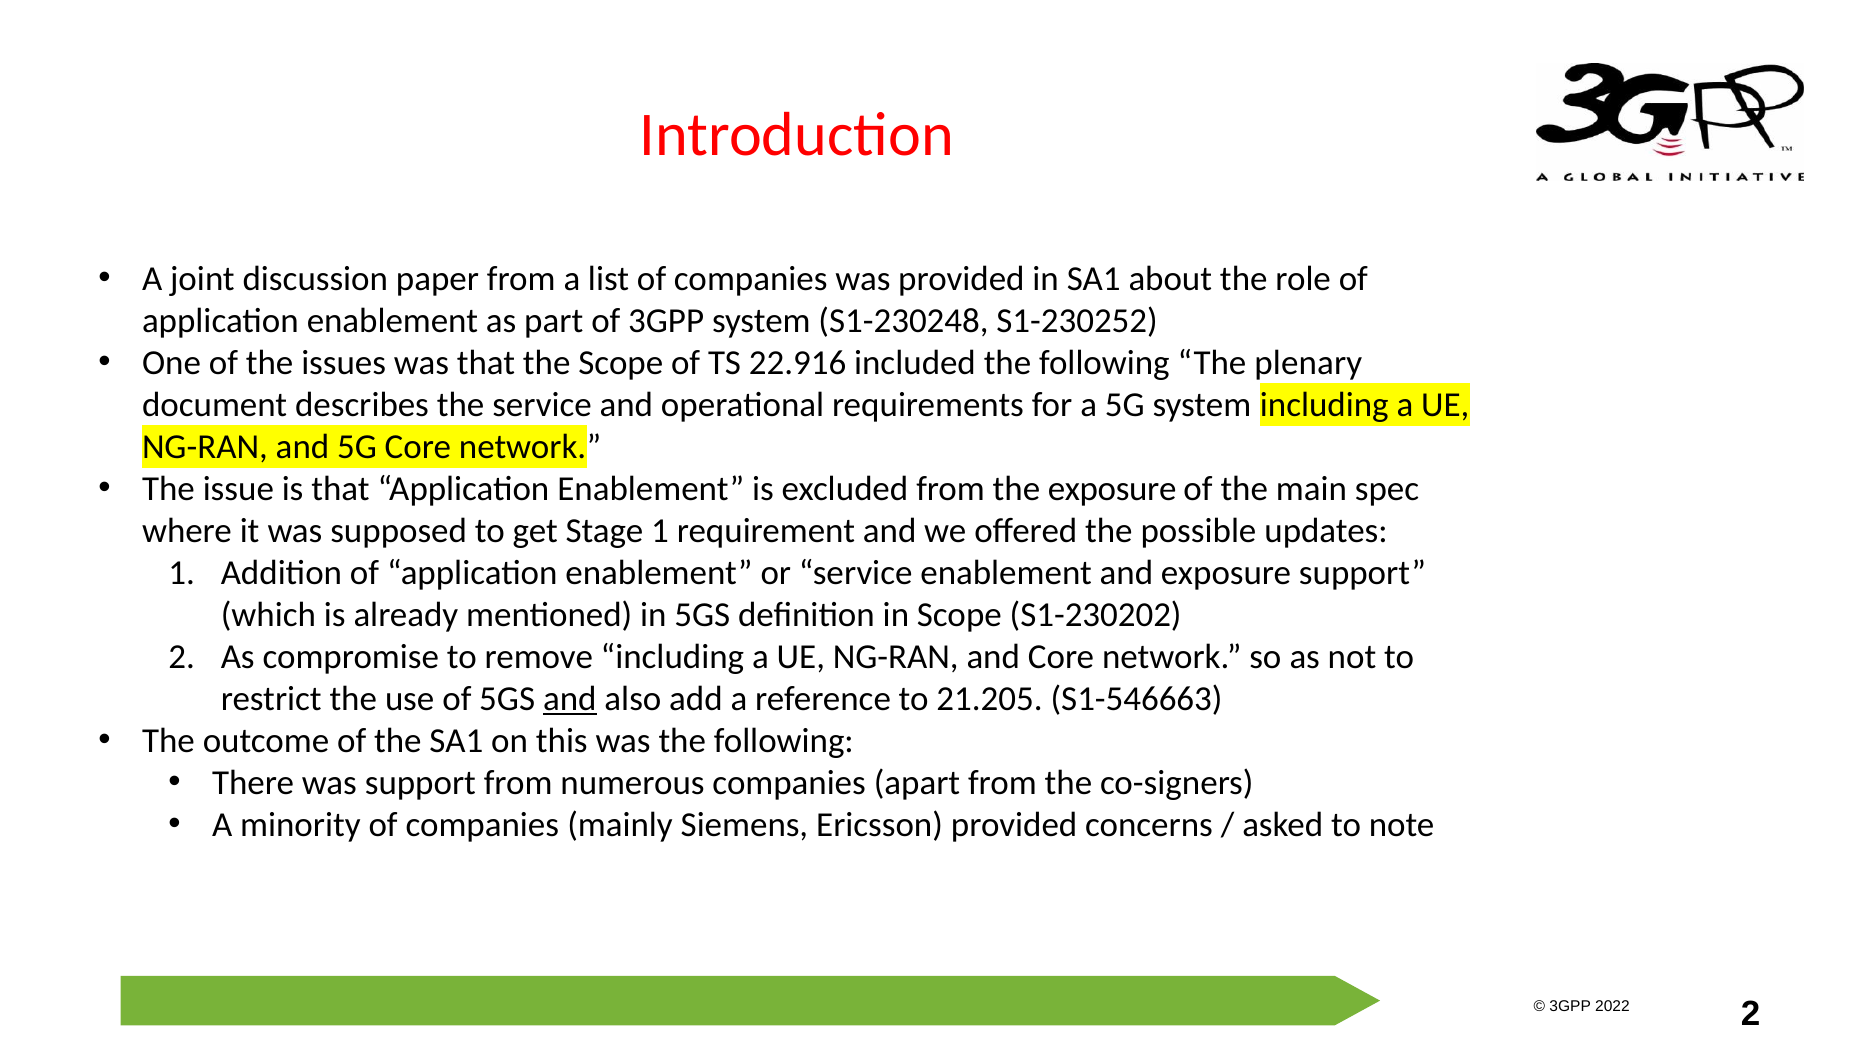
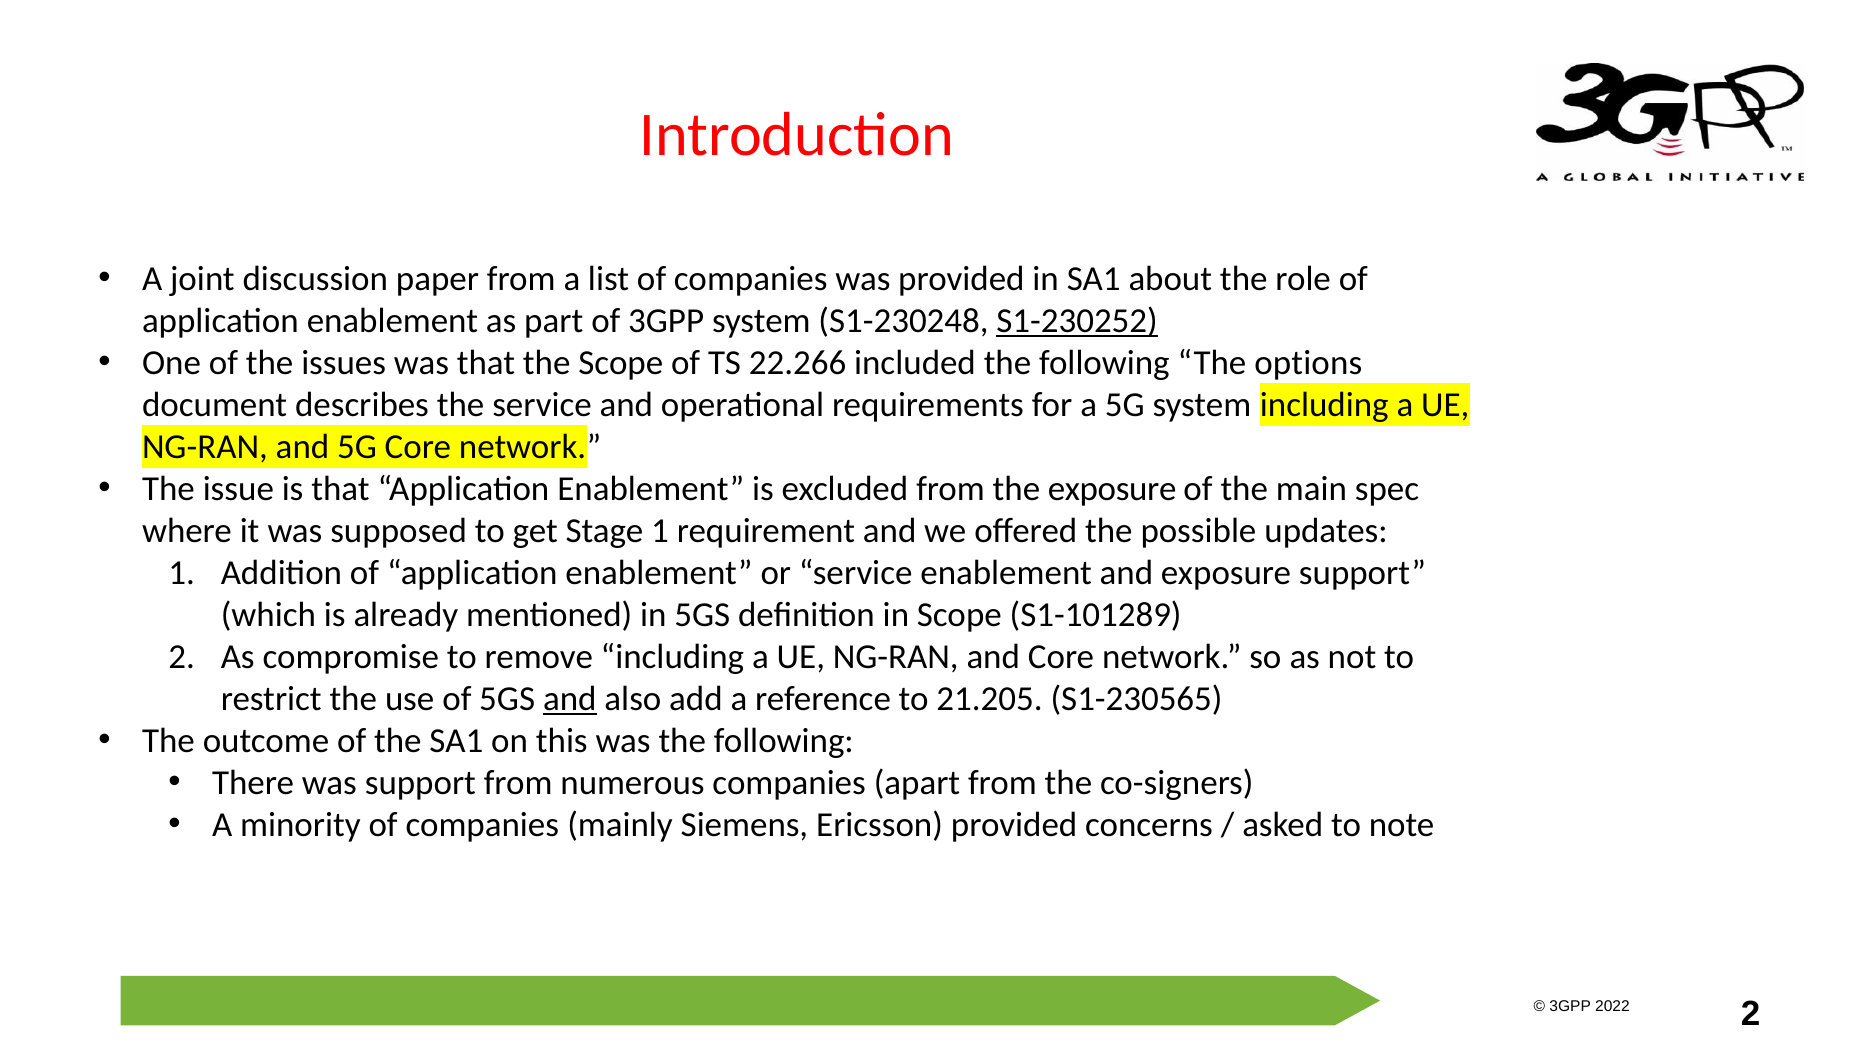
S1-230252 underline: none -> present (1077, 321)
22.916: 22.916 -> 22.266 (798, 363)
plenary: plenary -> options (1308, 363)
S1-230202: S1-230202 -> S1-101289 (1096, 615)
S1-546663: S1-546663 -> S1-230565 (1137, 699)
